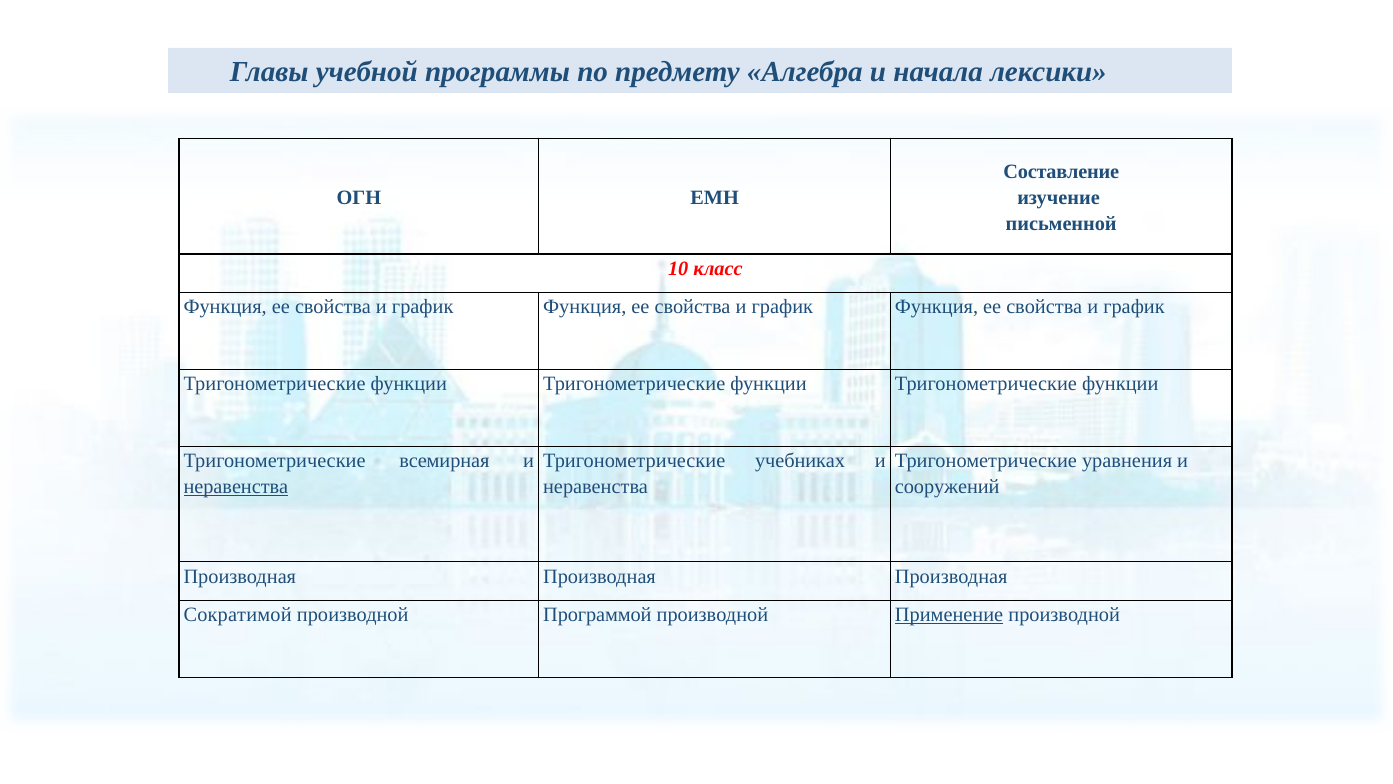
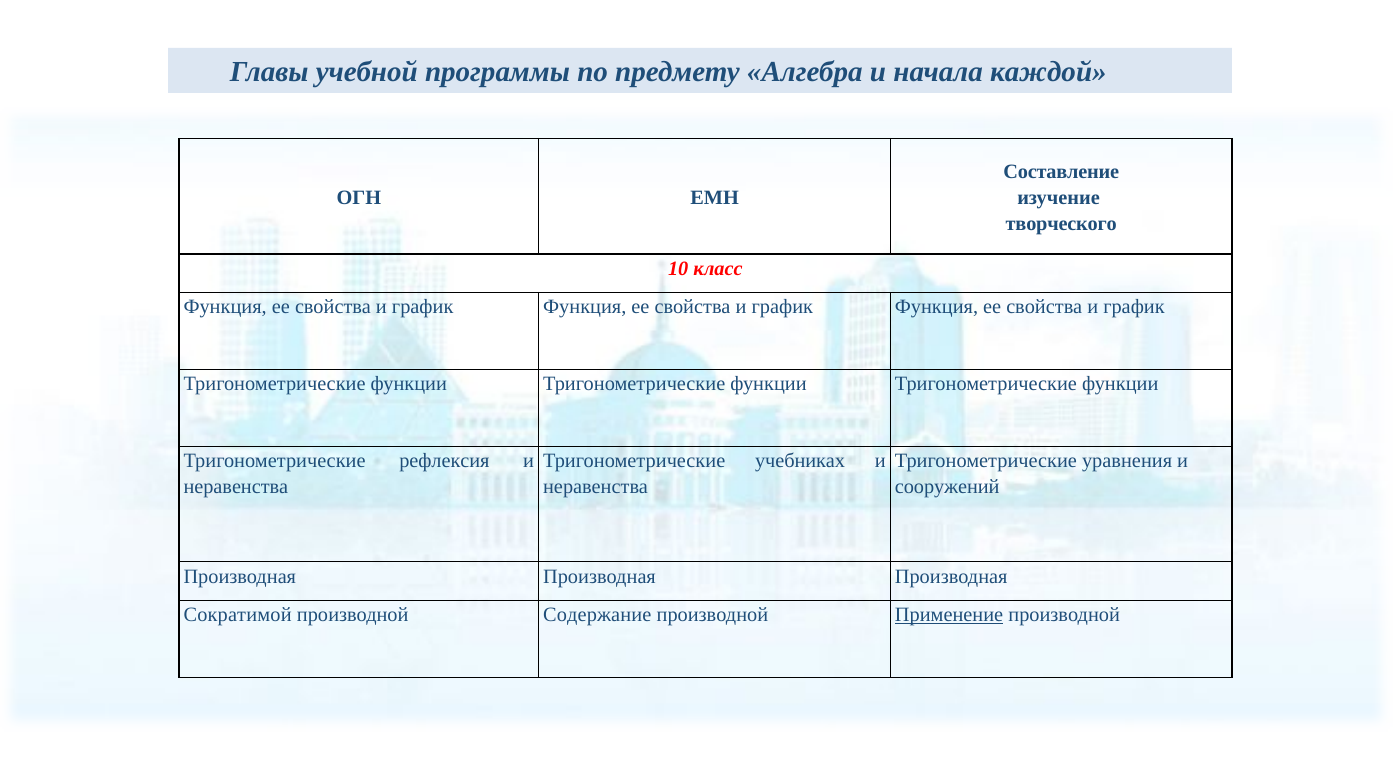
лексики: лексики -> каждой (1048, 72)
письменной: письменной -> творческого (1061, 224)
всемирная: всемирная -> рефлексия (444, 461)
неравенства underline: present -> none (236, 487)
Программой: Программой -> Содержание (597, 615)
